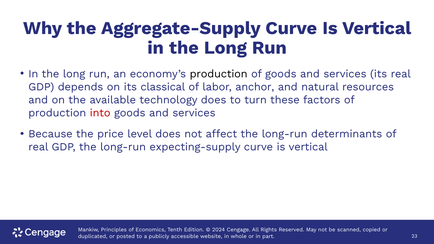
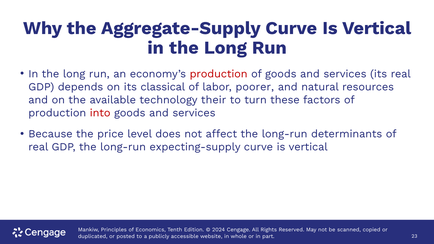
production colour: black -> red (219, 74)
anchor: anchor -> poorer (255, 87)
technology does: does -> their (214, 100)
